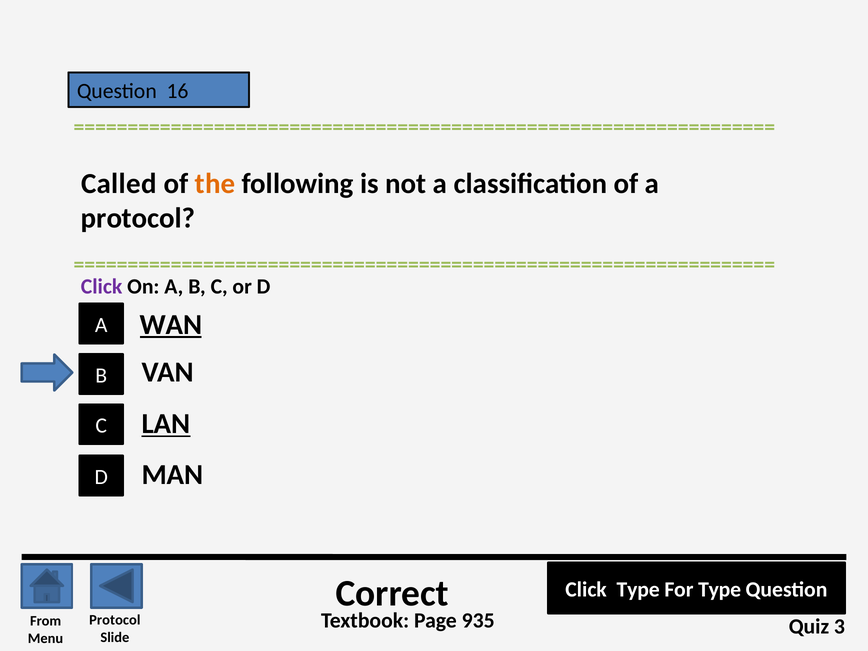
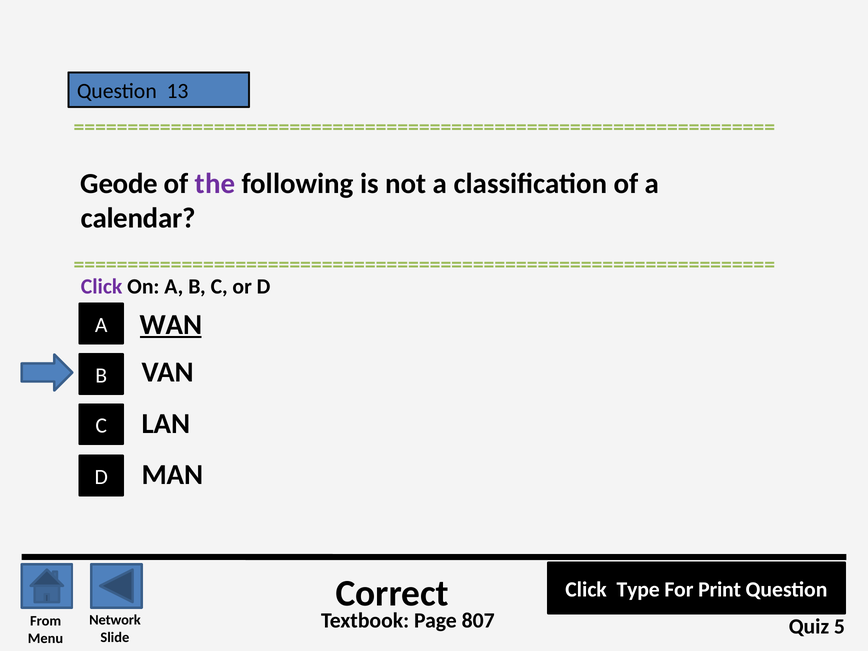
16: 16 -> 13 (177, 91)
Called: Called -> Geode (119, 183)
the colour: orange -> purple (215, 183)
protocol: protocol -> calendar (138, 218)
LAN underline: present -> none (166, 424)
For Type: Type -> Print (720, 590)
935: 935 -> 807 (478, 620)
Protocol: Protocol -> Network (115, 620)
3: 3 -> 5 (839, 626)
